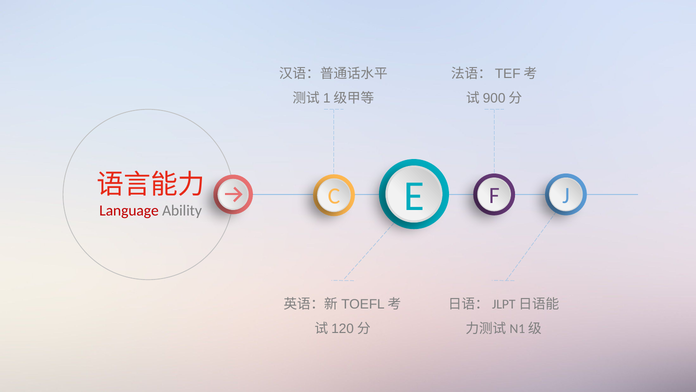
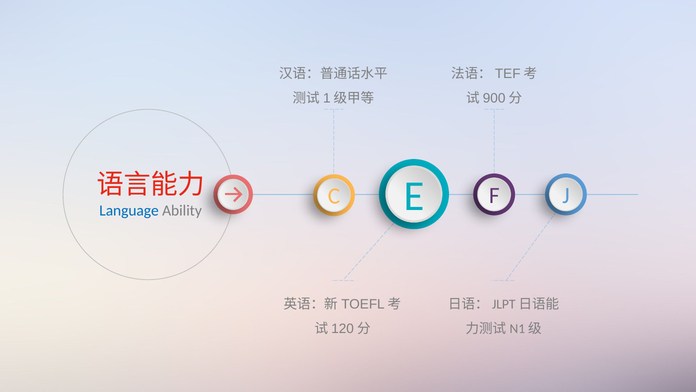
Language colour: red -> blue (129, 210)
